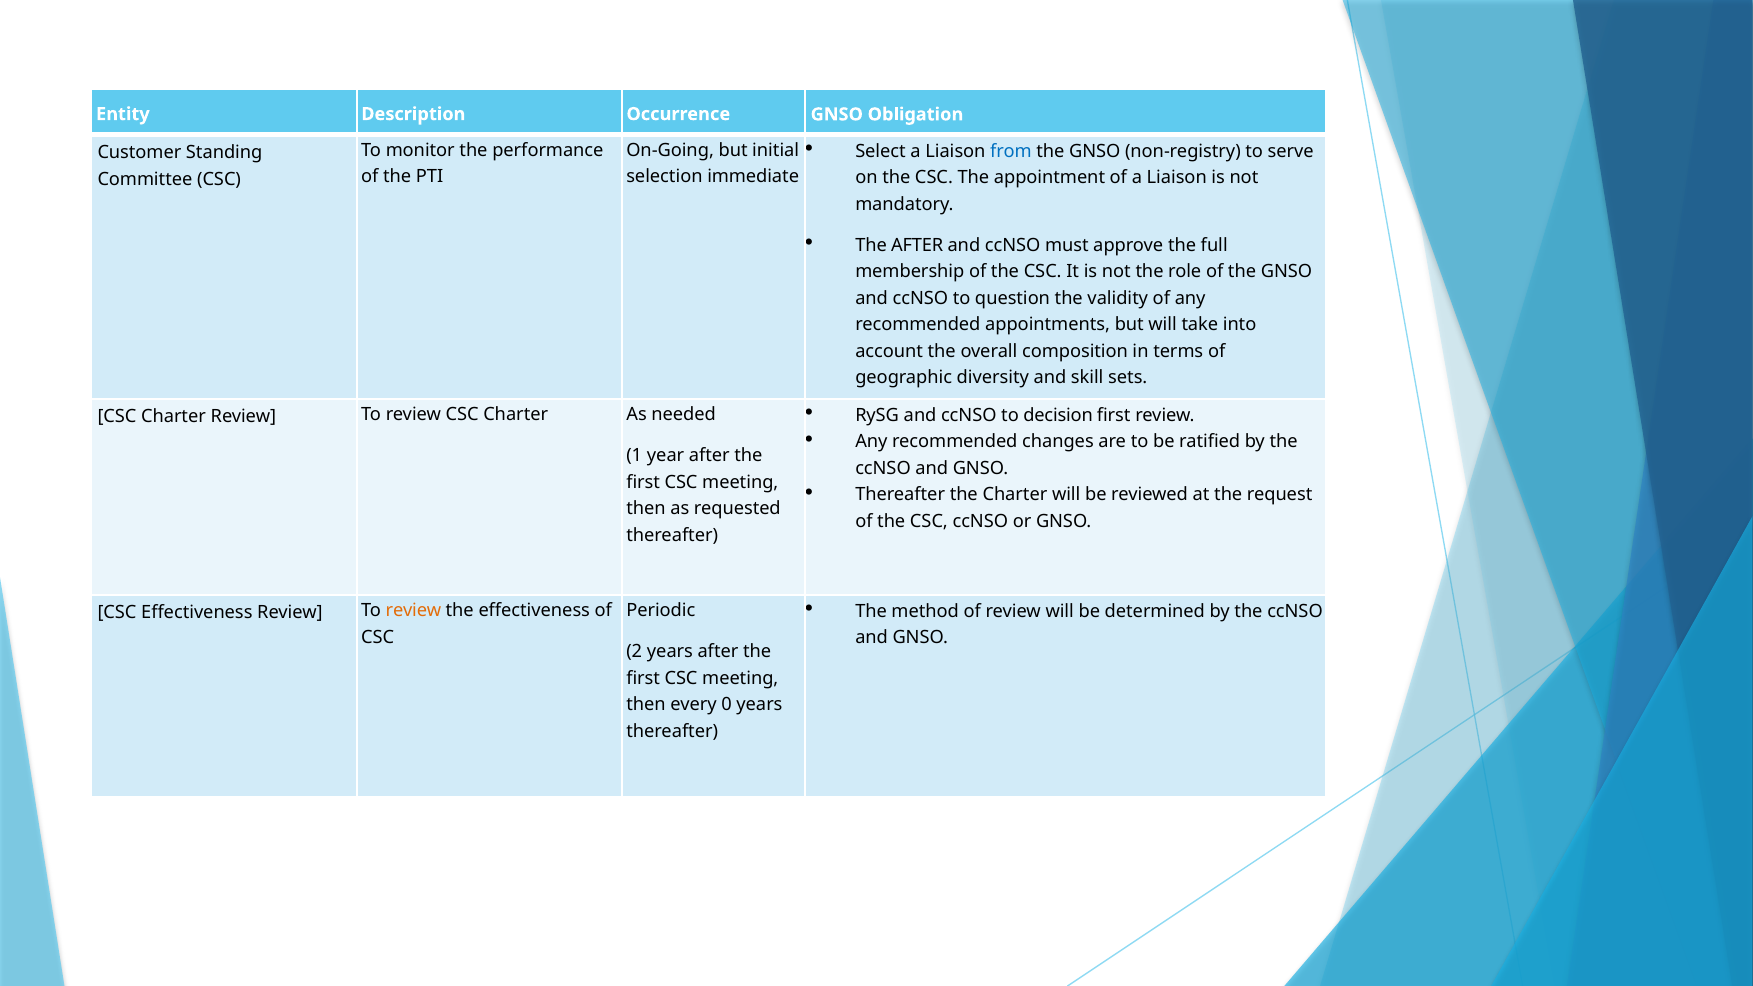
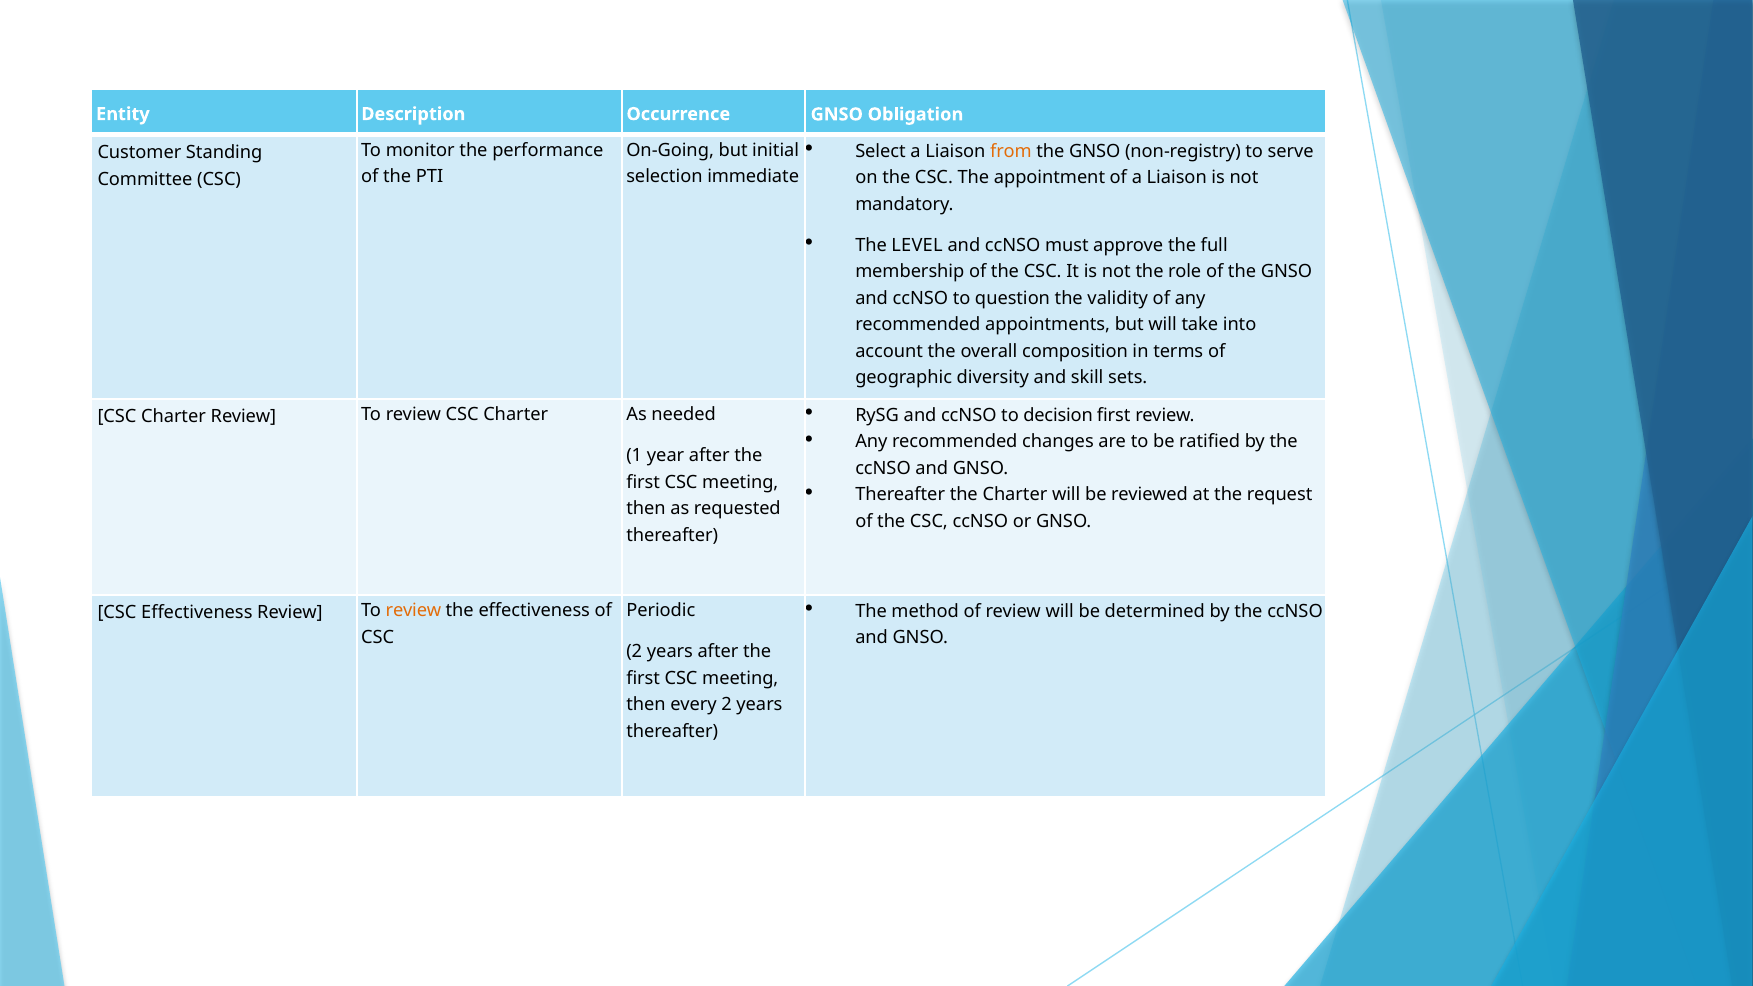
from colour: blue -> orange (1011, 151)
The AFTER: AFTER -> LEVEL (917, 245)
every 0: 0 -> 2 (727, 705)
